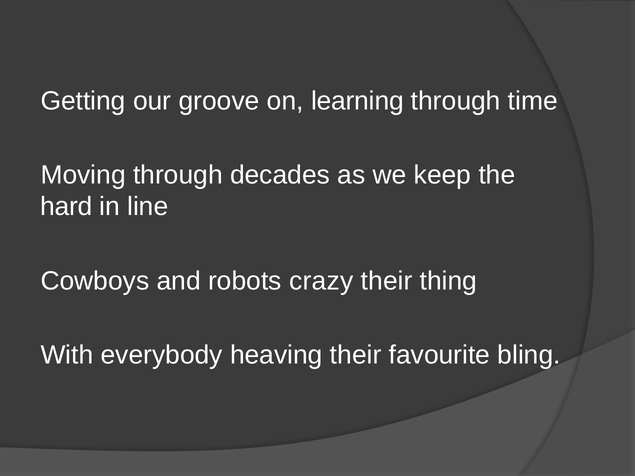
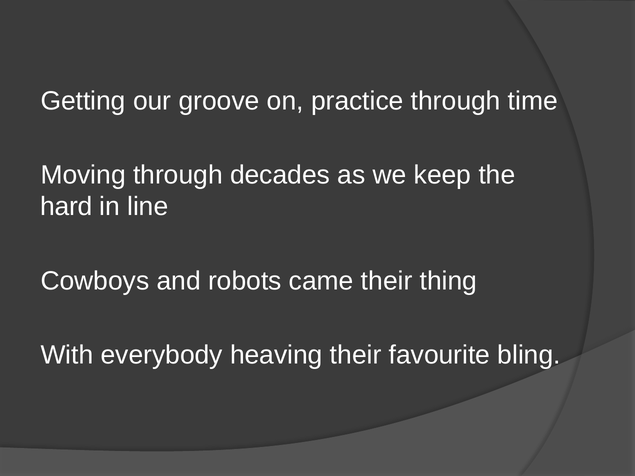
learning: learning -> practice (357, 101)
crazy: crazy -> came (321, 281)
